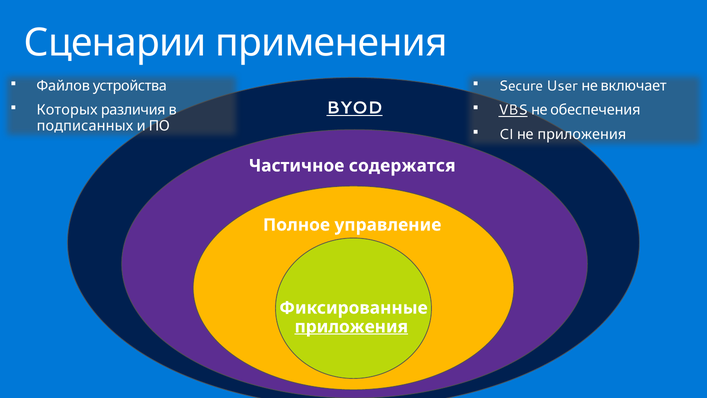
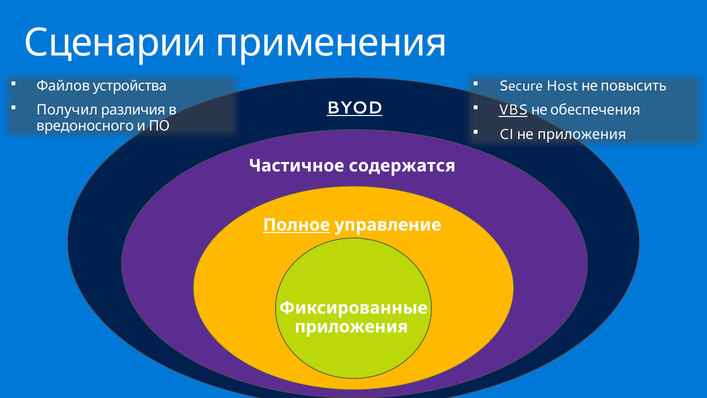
User: User -> Host (562, 86)
включает: включает -> повысить (634, 86)
Которых: Которых -> Получил (67, 110)
подписанных: подписанных -> вредоносного (85, 126)
Полное underline: none -> present (297, 225)
приложения underline: present -> none (351, 326)
